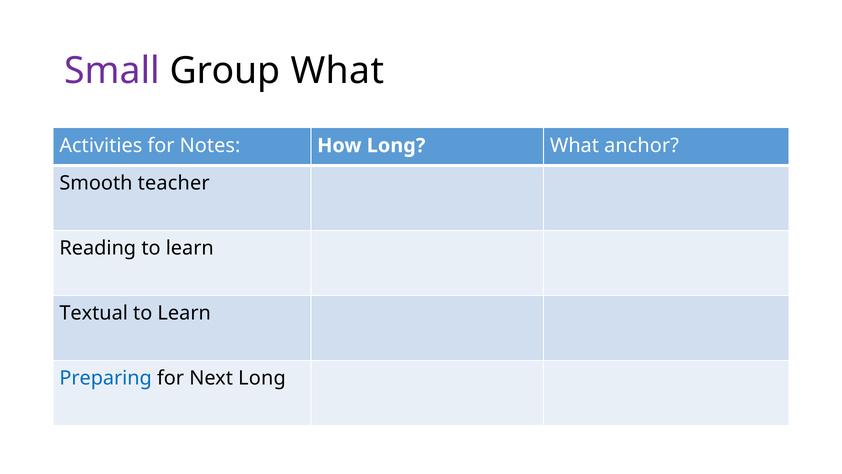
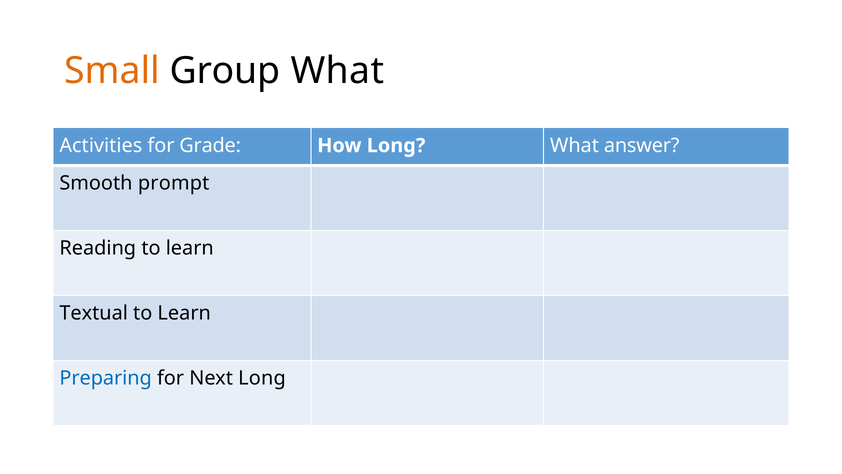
Small colour: purple -> orange (112, 71)
Notes: Notes -> Grade (210, 146)
anchor: anchor -> answer (642, 146)
teacher: teacher -> prompt (174, 183)
